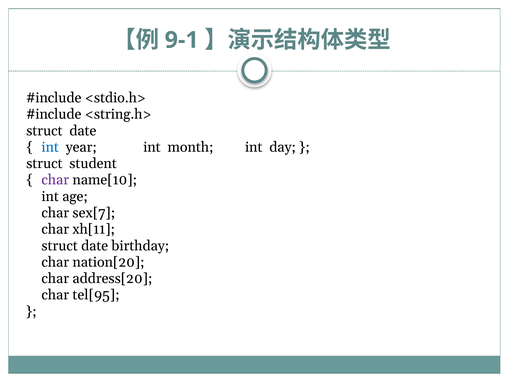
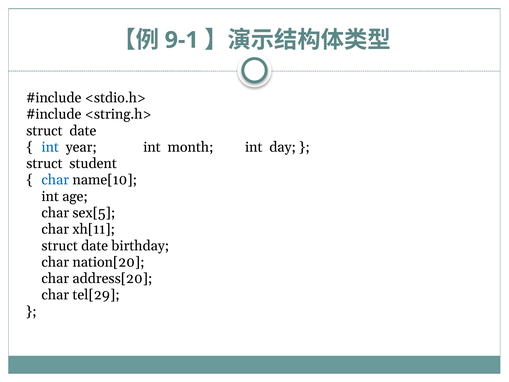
char colour: purple -> blue (55, 180)
sex[7: sex[7 -> sex[5 (94, 213)
tel[95: tel[95 -> tel[29 (96, 295)
